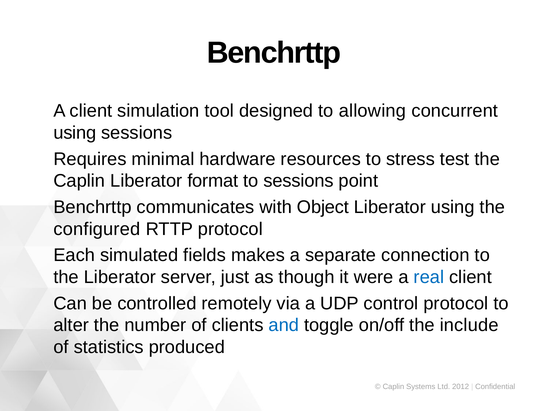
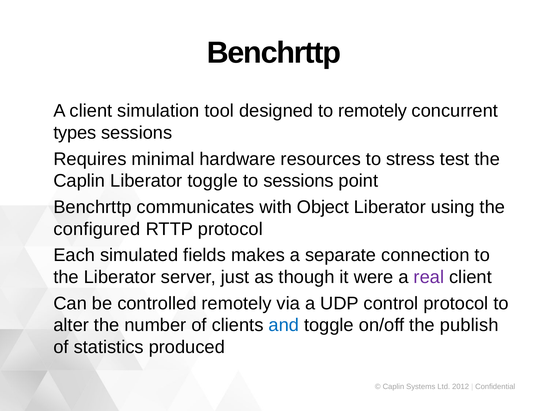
to allowing: allowing -> remotely (373, 111)
using: using -> types (75, 133)
Liberator format: format -> toggle (213, 181)
real colour: blue -> purple (429, 277)
include: include -> publish (469, 325)
